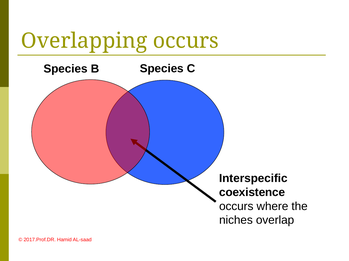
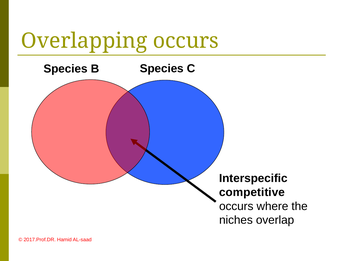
coexistence: coexistence -> competitive (252, 193)
